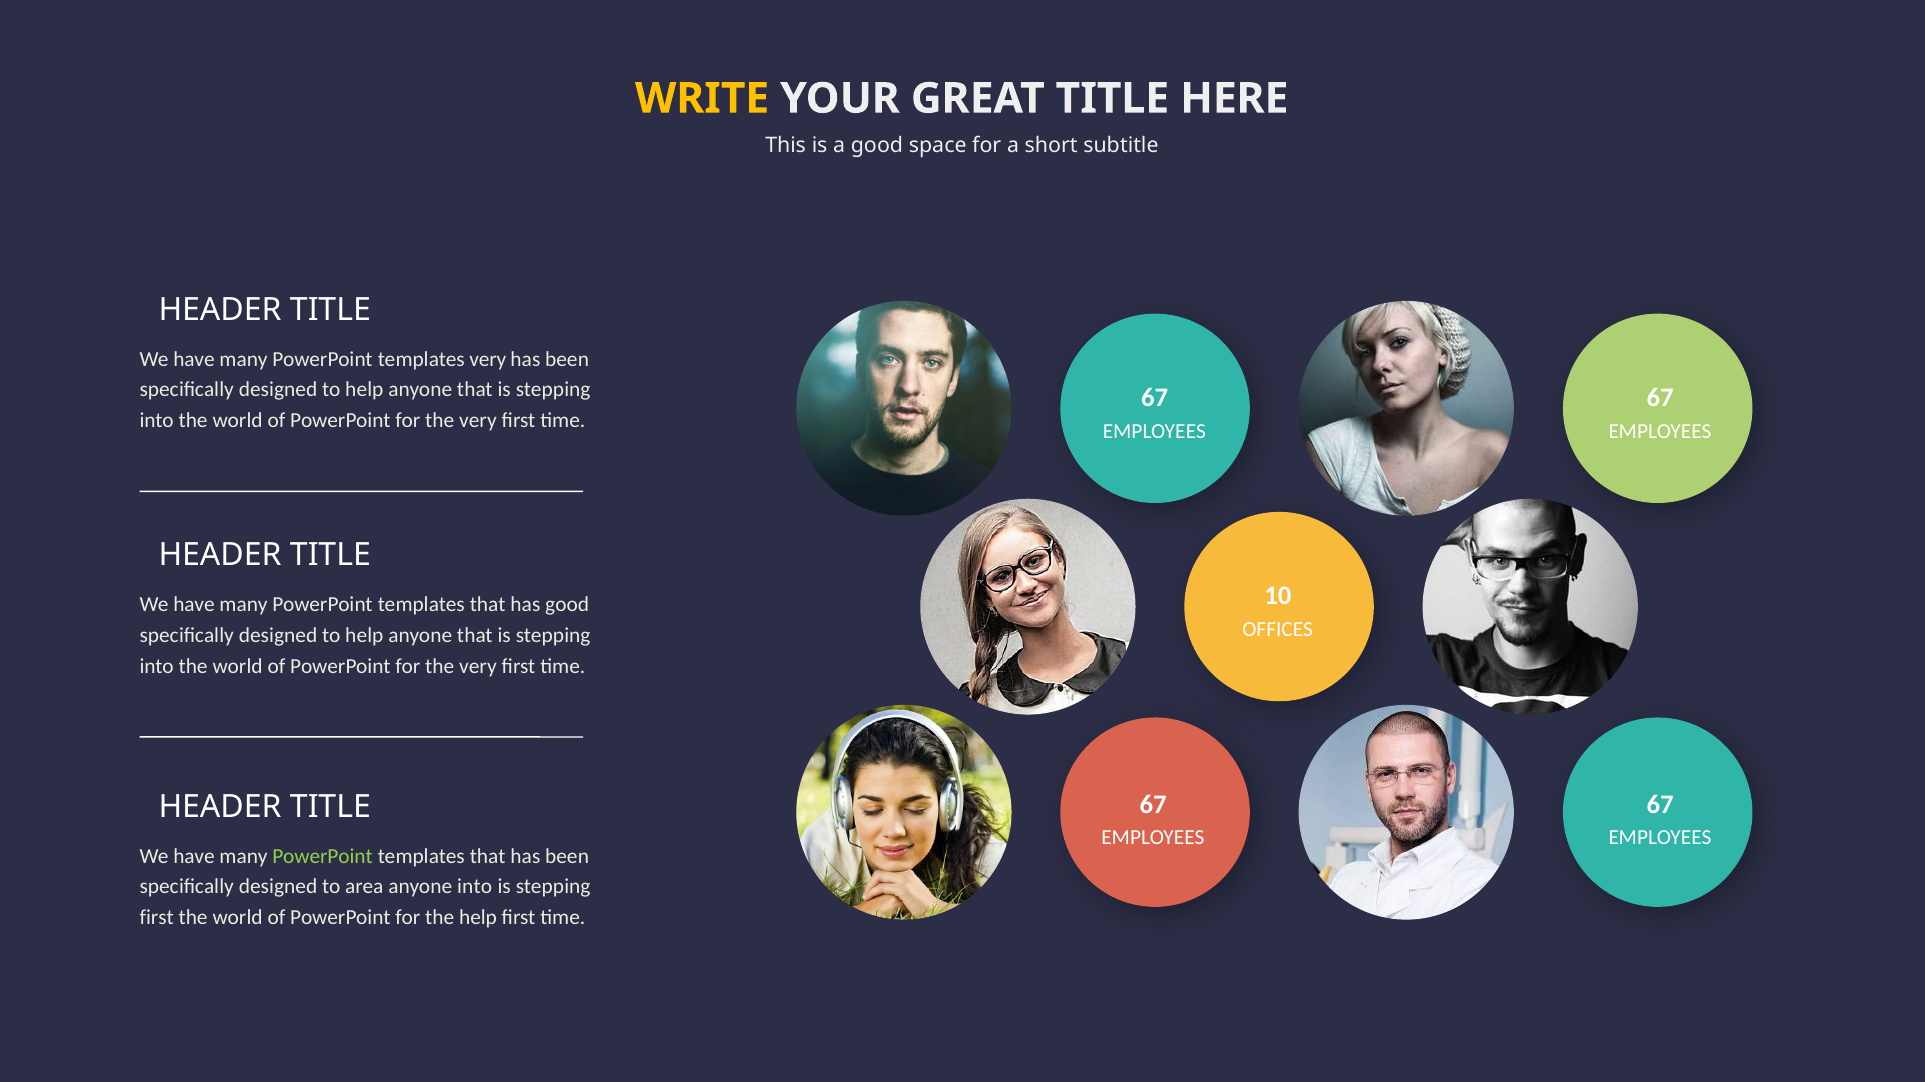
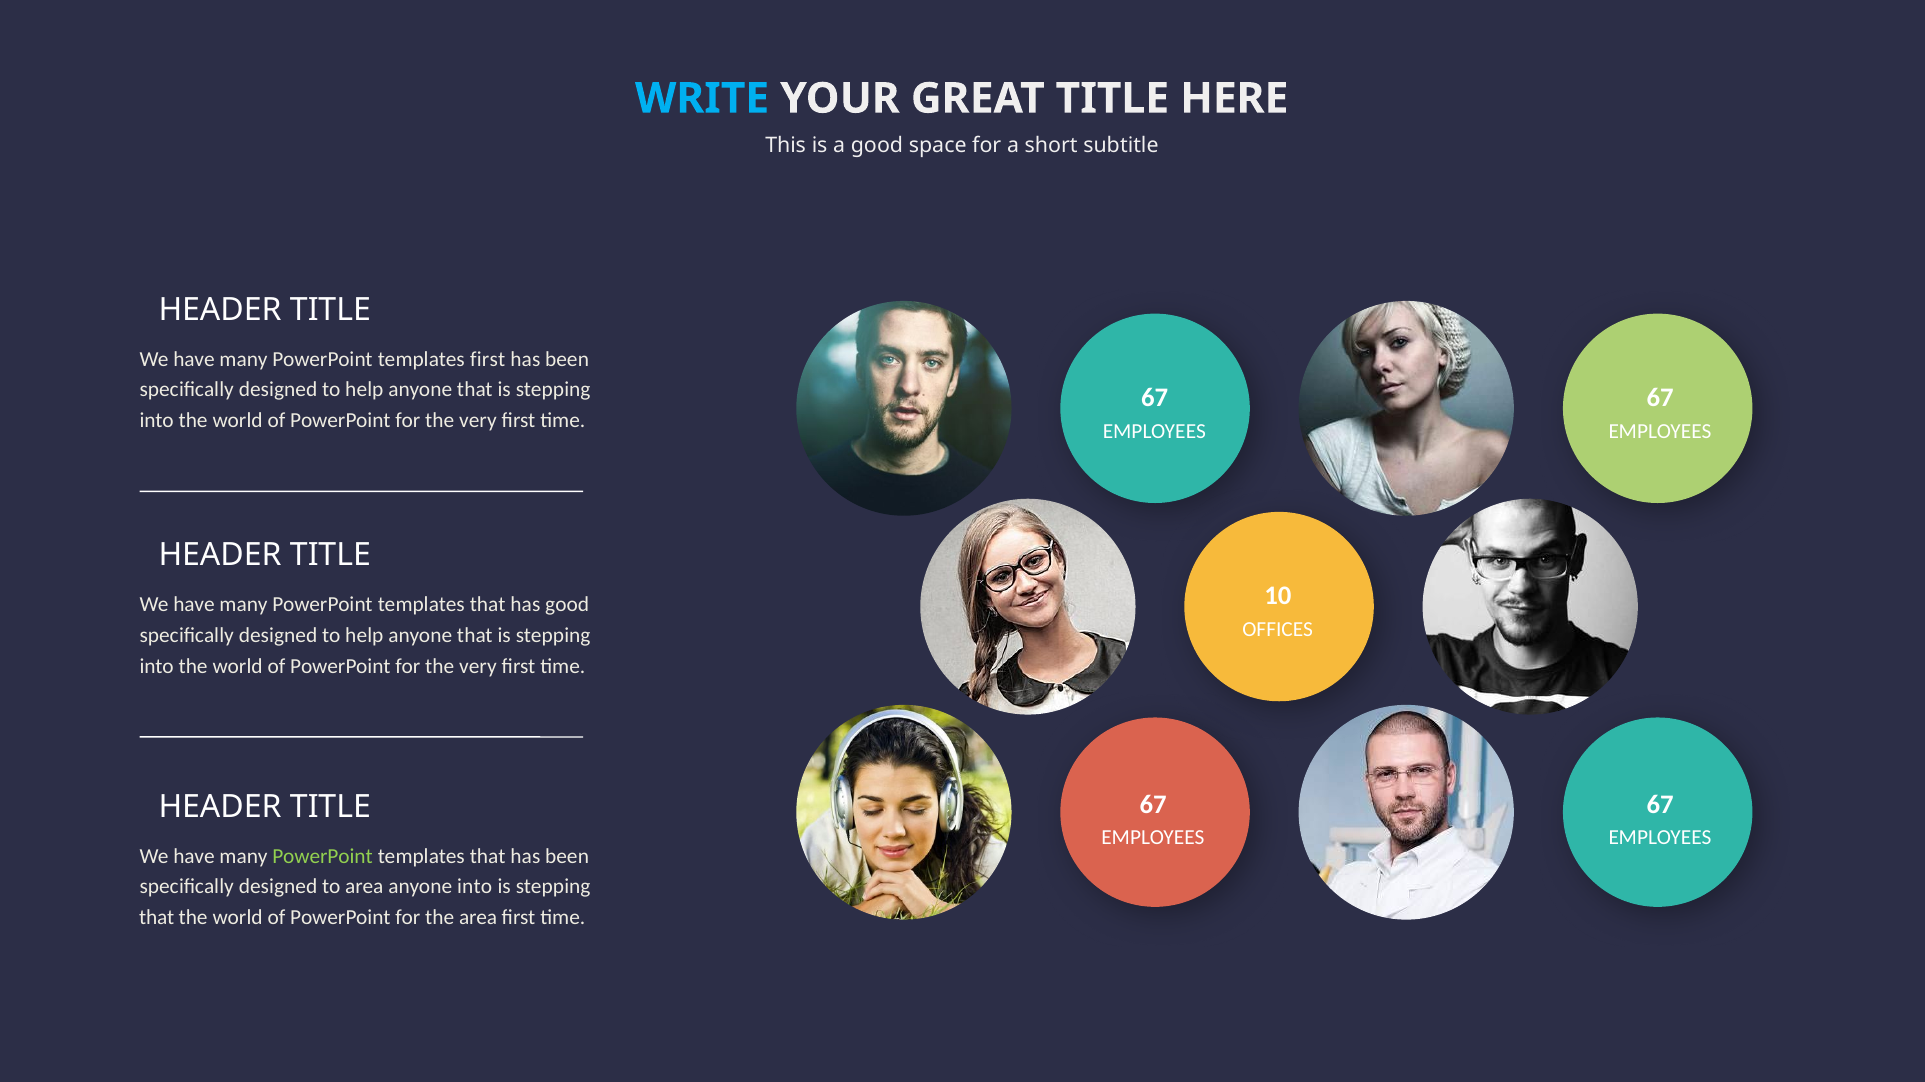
WRITE colour: yellow -> light blue (702, 99)
templates very: very -> first (488, 359)
first: first -> that (157, 918)
the help: help -> area (478, 918)
